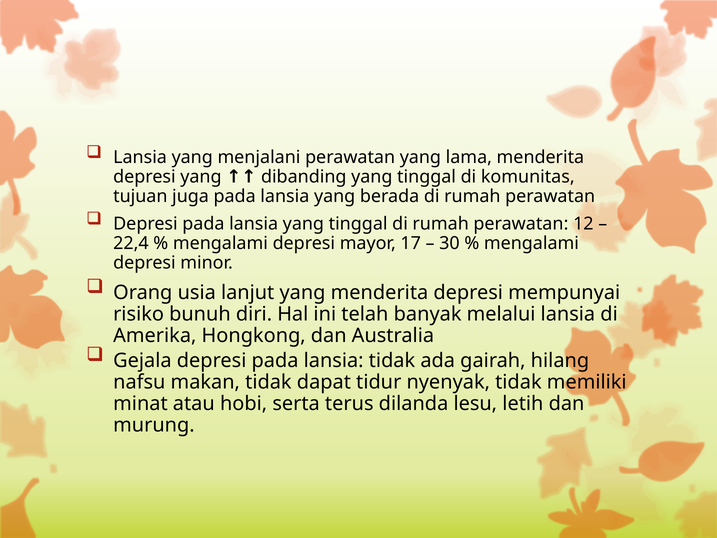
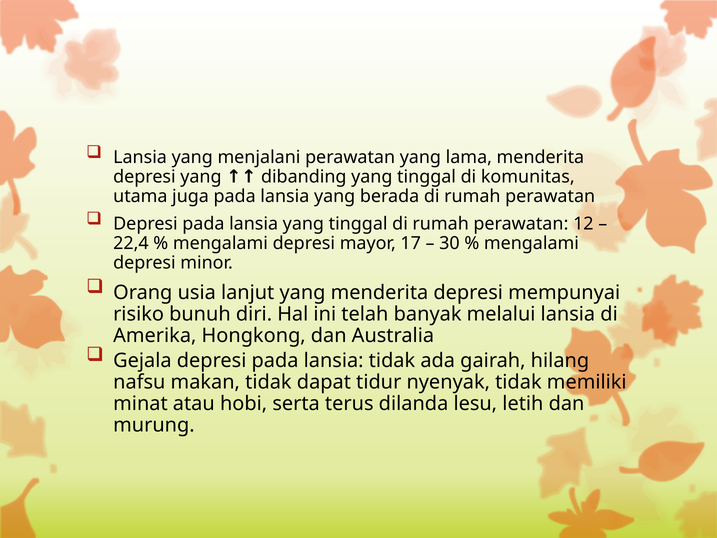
tujuan: tujuan -> utama (140, 196)
